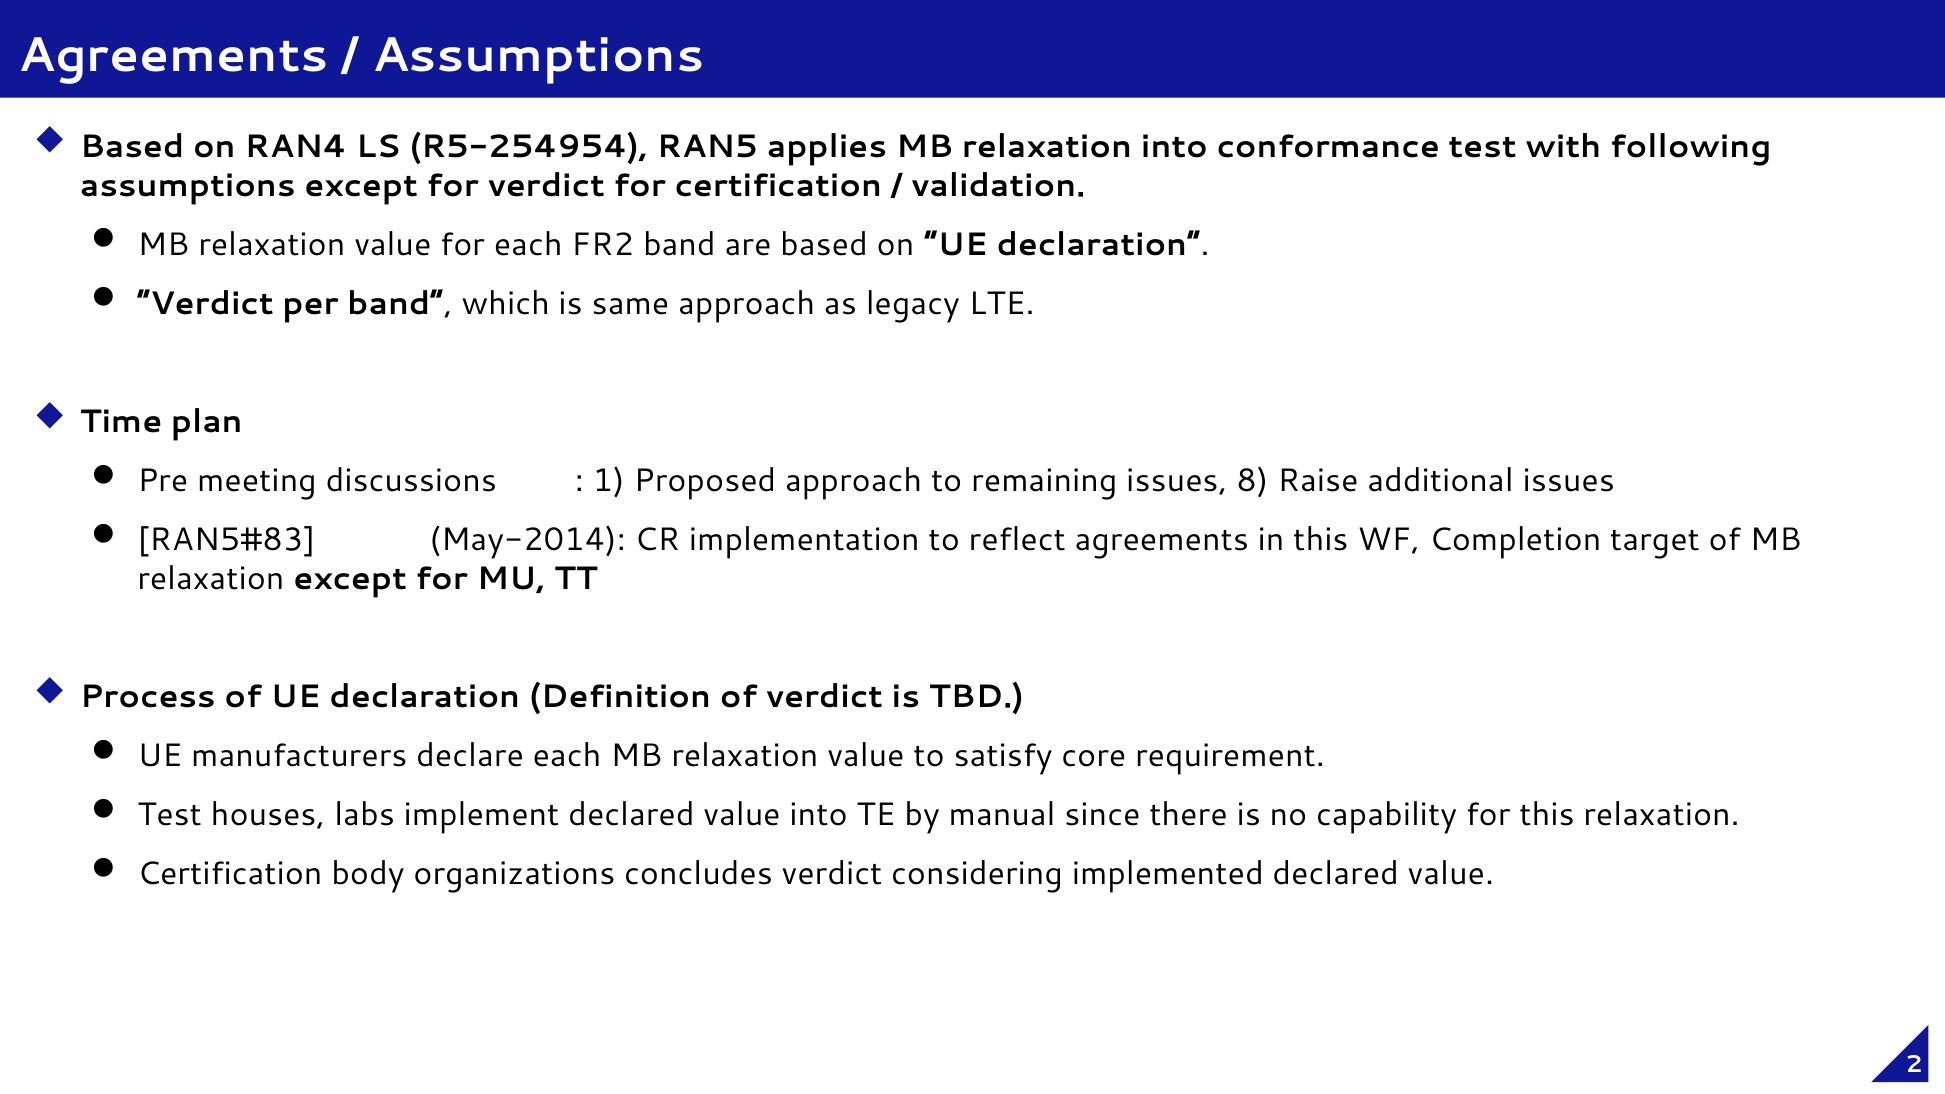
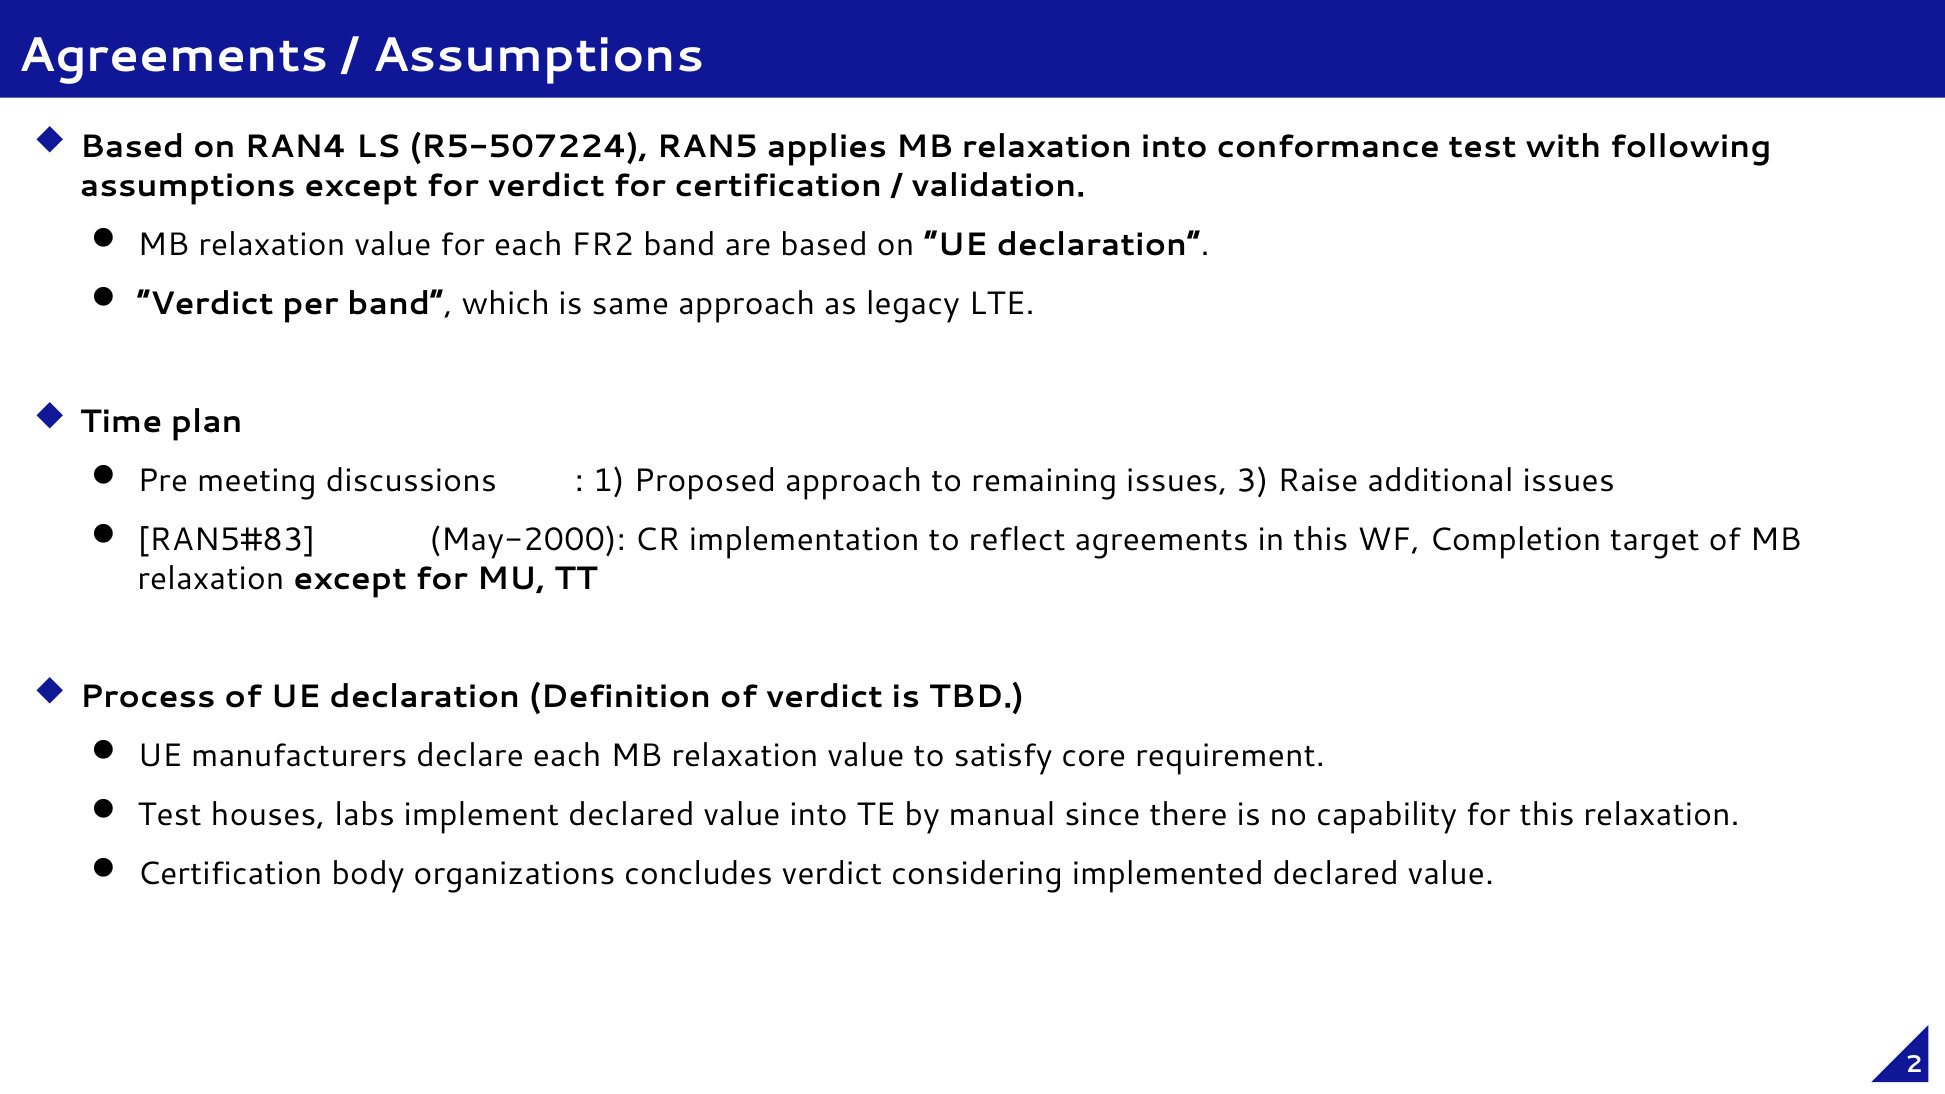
R5-254954: R5-254954 -> R5-507224 (529, 146)
8: 8 -> 3 (1253, 481)
May-2014: May-2014 -> May-2000 (527, 540)
